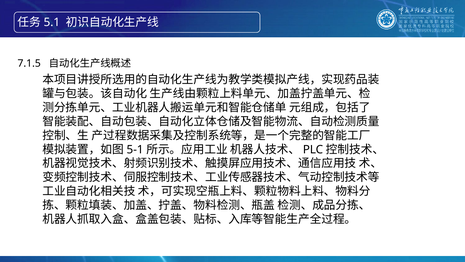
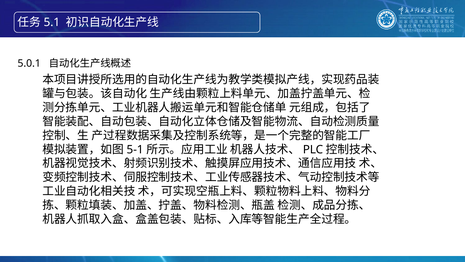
7.1.5: 7.1.5 -> 5.0.1 (29, 63)
